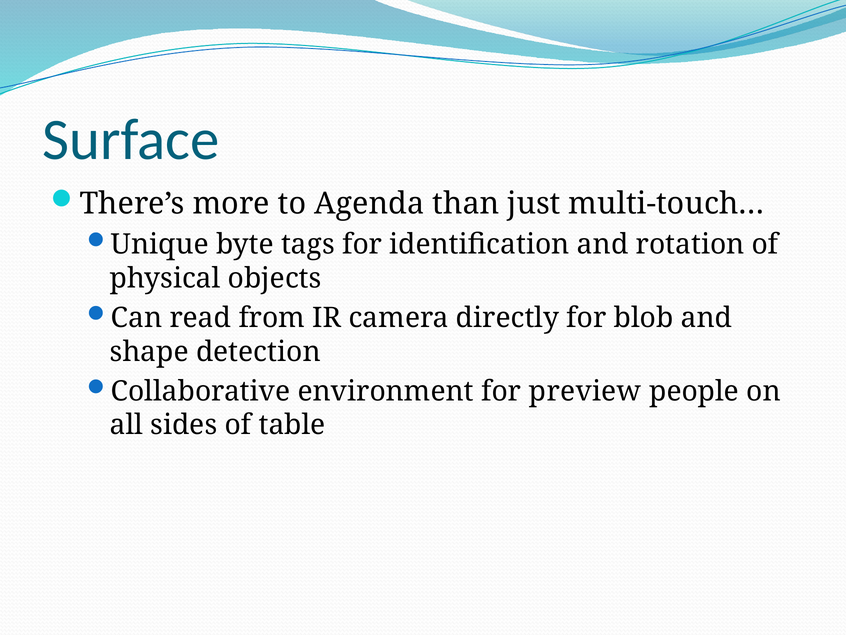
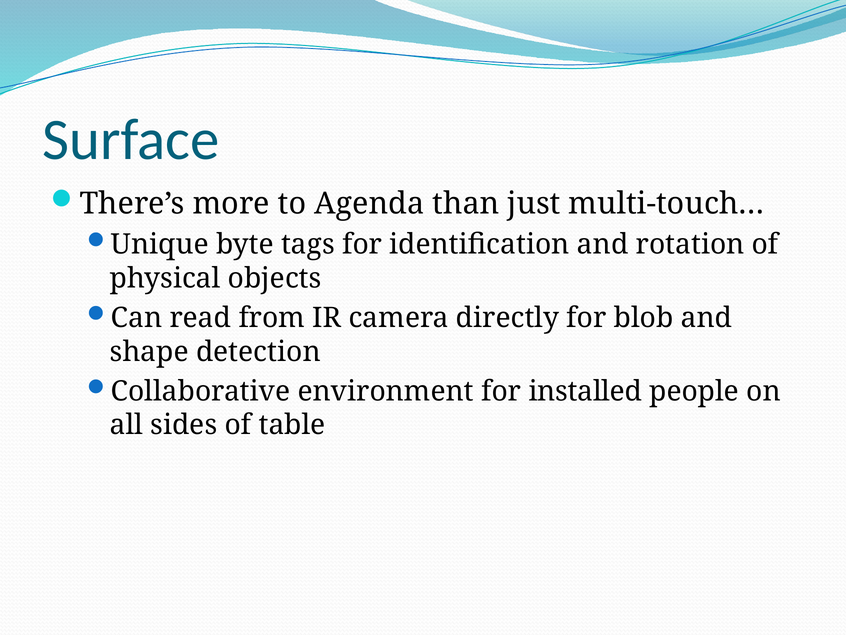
preview: preview -> installed (585, 391)
